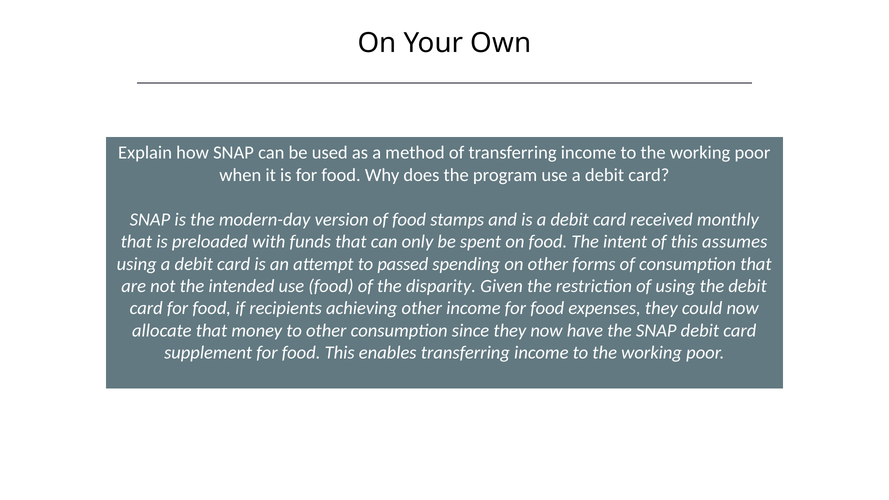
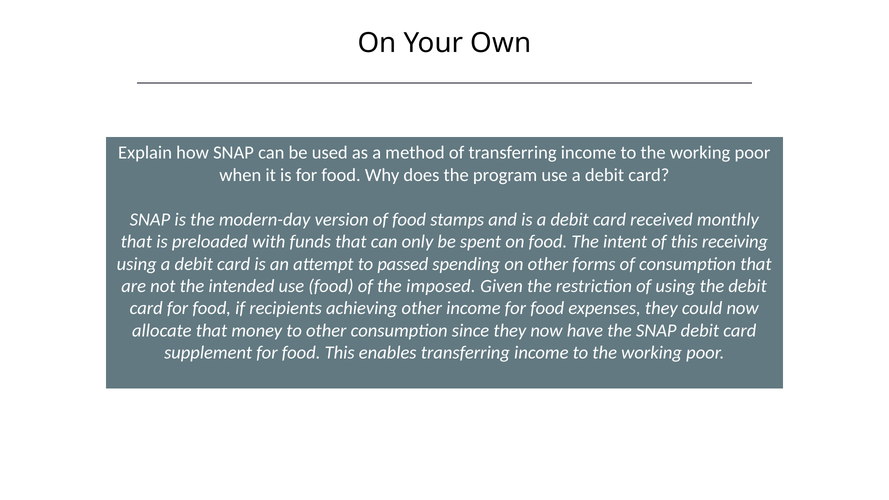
assumes: assumes -> receiving (735, 242)
disparity: disparity -> imposed (441, 286)
